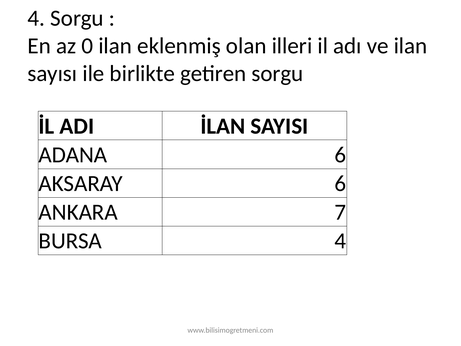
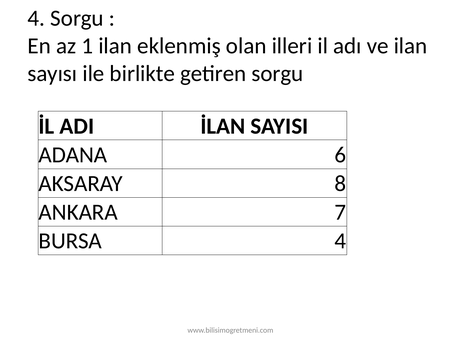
0: 0 -> 1 (87, 46)
AKSARAY 6: 6 -> 8 (340, 183)
